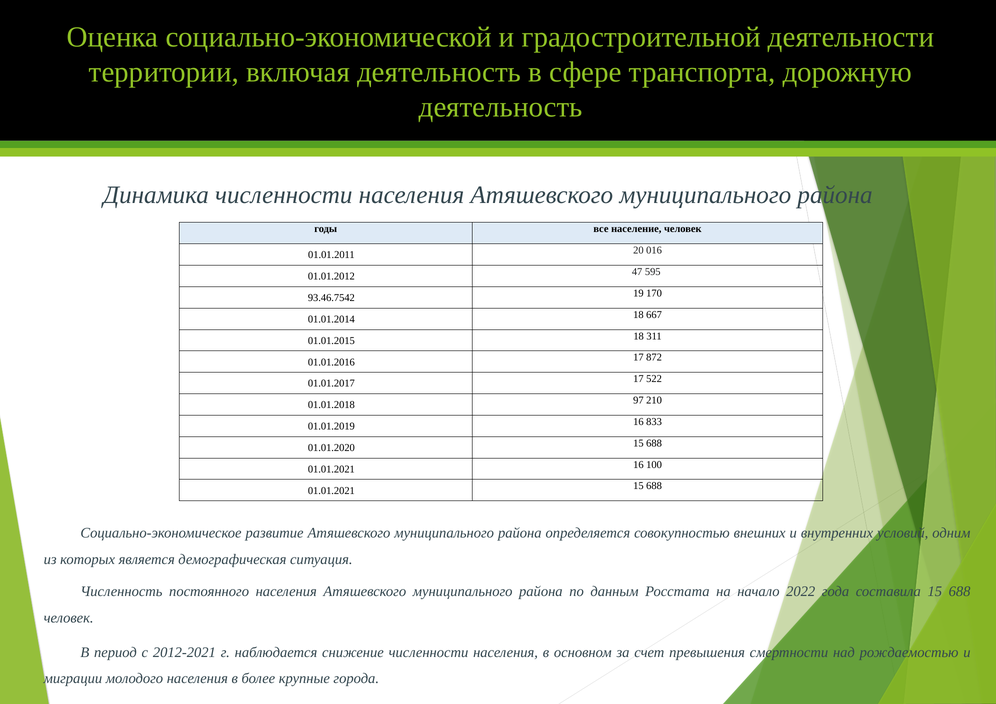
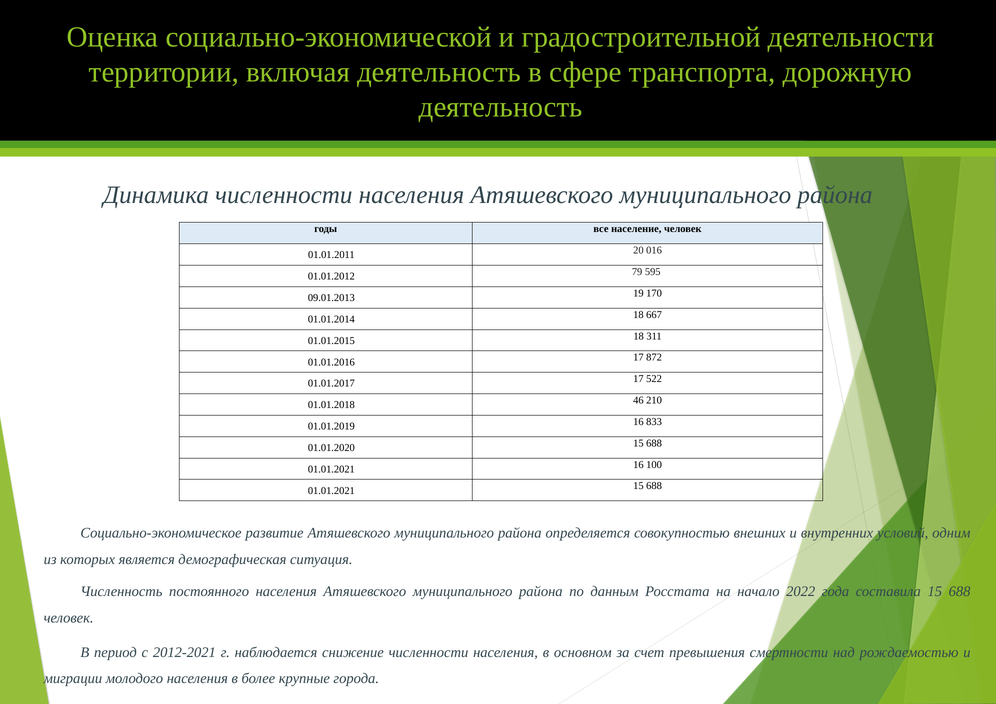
47: 47 -> 79 (637, 272)
93.46.7542: 93.46.7542 -> 09.01.2013 (331, 298)
97: 97 -> 46 (638, 400)
